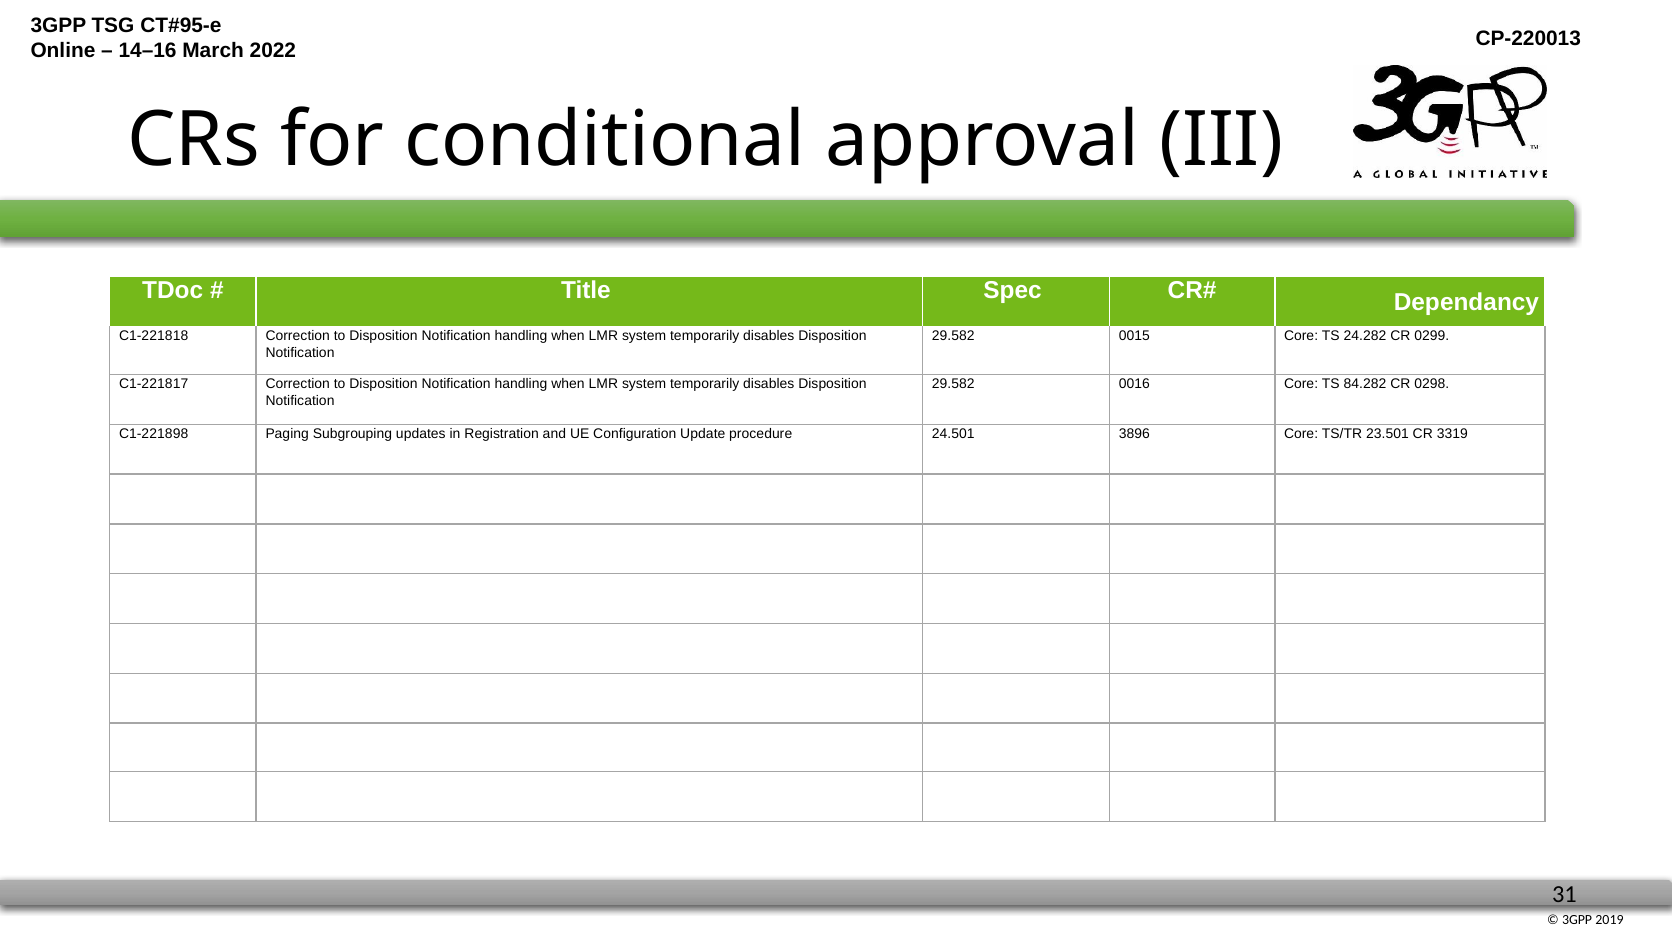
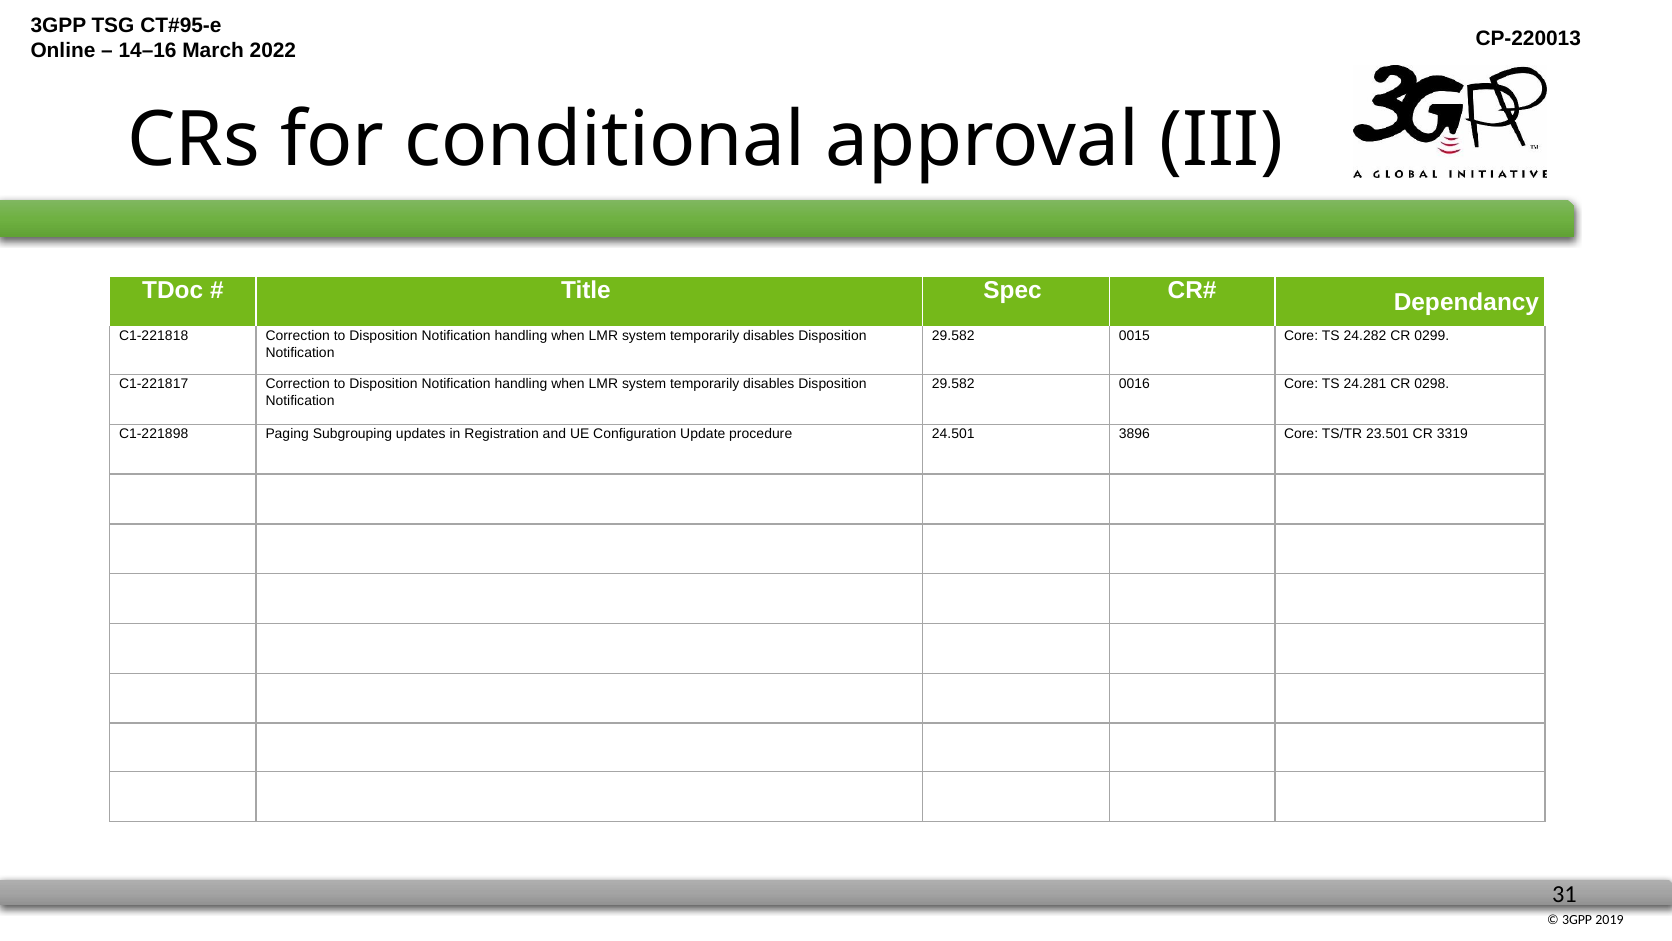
84.282: 84.282 -> 24.281 (1365, 384)
